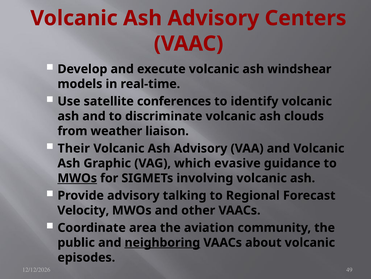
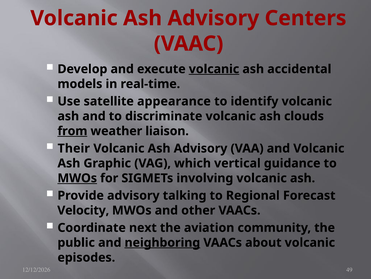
volcanic underline: none -> present (214, 69)
windshear: windshear -> accidental (299, 69)
conferences: conferences -> appearance (174, 101)
from underline: none -> present (72, 131)
evasive: evasive -> vertical (237, 163)
area: area -> next (143, 227)
